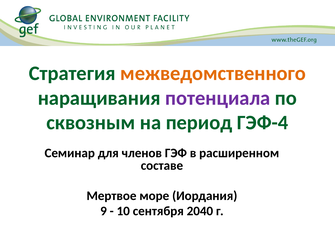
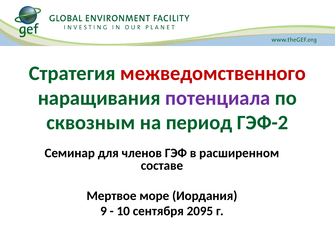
межведомственного colour: orange -> red (213, 73)
ГЭФ-4: ГЭФ-4 -> ГЭФ-2 (263, 122)
2040: 2040 -> 2095 (200, 210)
